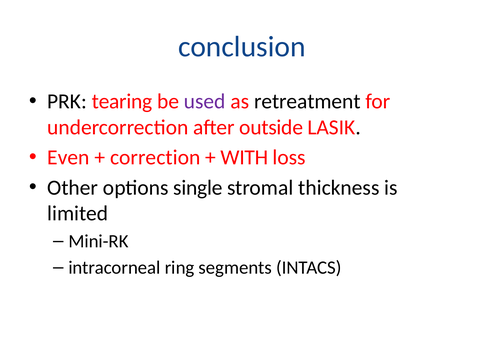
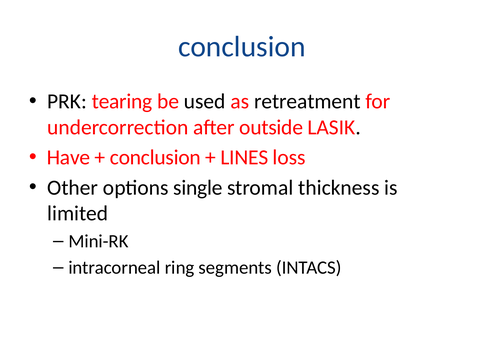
used colour: purple -> black (205, 102)
Even: Even -> Have (68, 157)
correction: correction -> conclusion (155, 157)
WITH: WITH -> LINES (244, 157)
